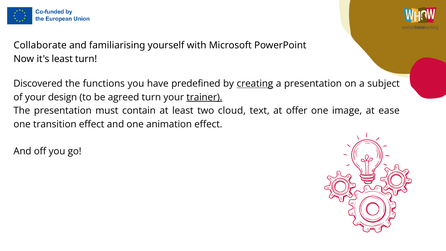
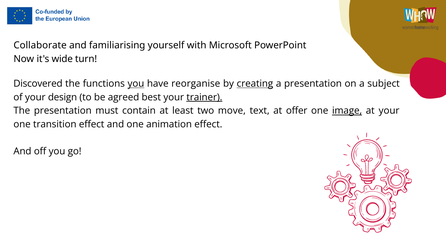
it's least: least -> wide (62, 59)
you underline: none -> present (136, 84)
predefined: predefined -> reorganise (196, 84)
agreed turn: turn -> best (151, 97)
cloud: cloud -> move (232, 111)
image underline: none -> present (347, 111)
at ease: ease -> your (389, 111)
